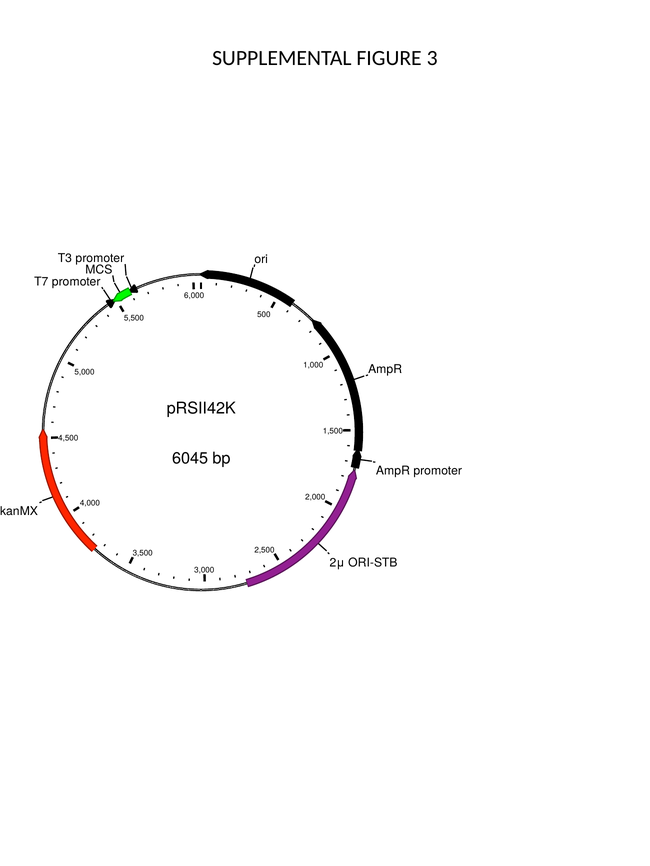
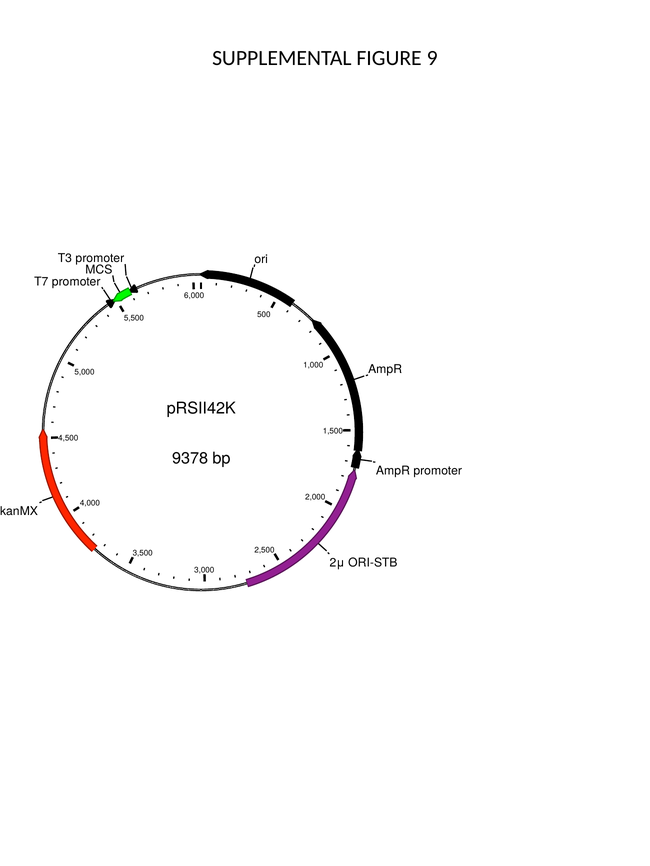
3: 3 -> 9 (432, 58)
6045: 6045 -> 9378 (190, 459)
